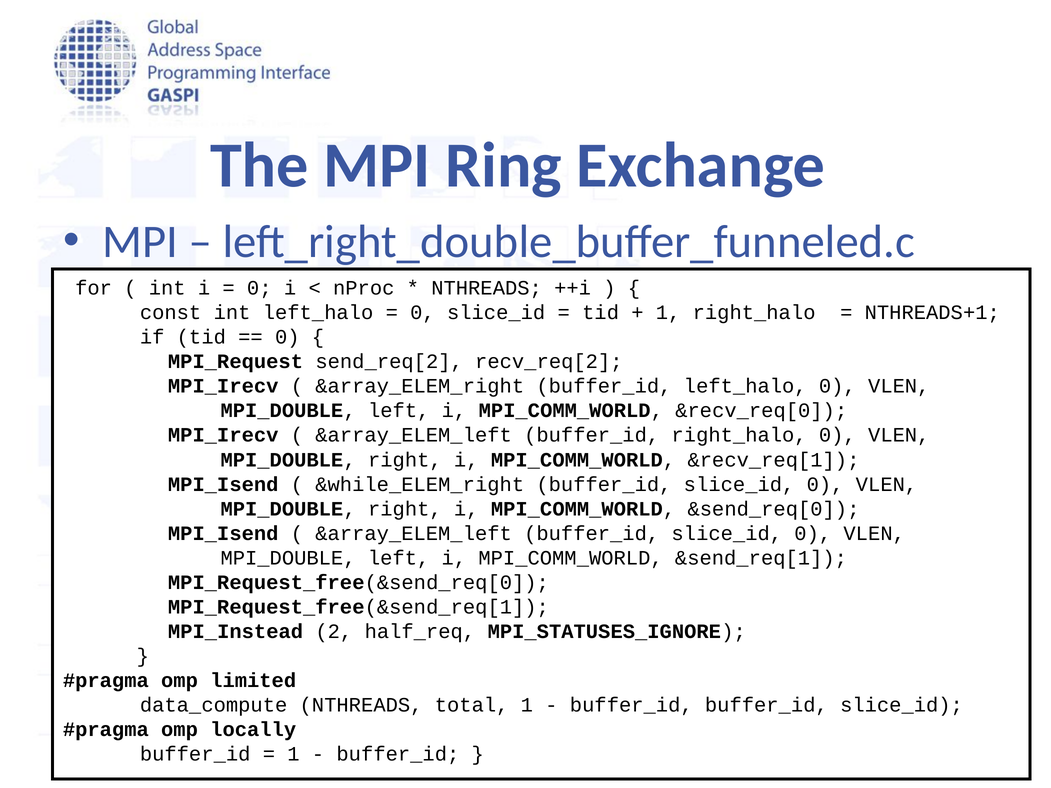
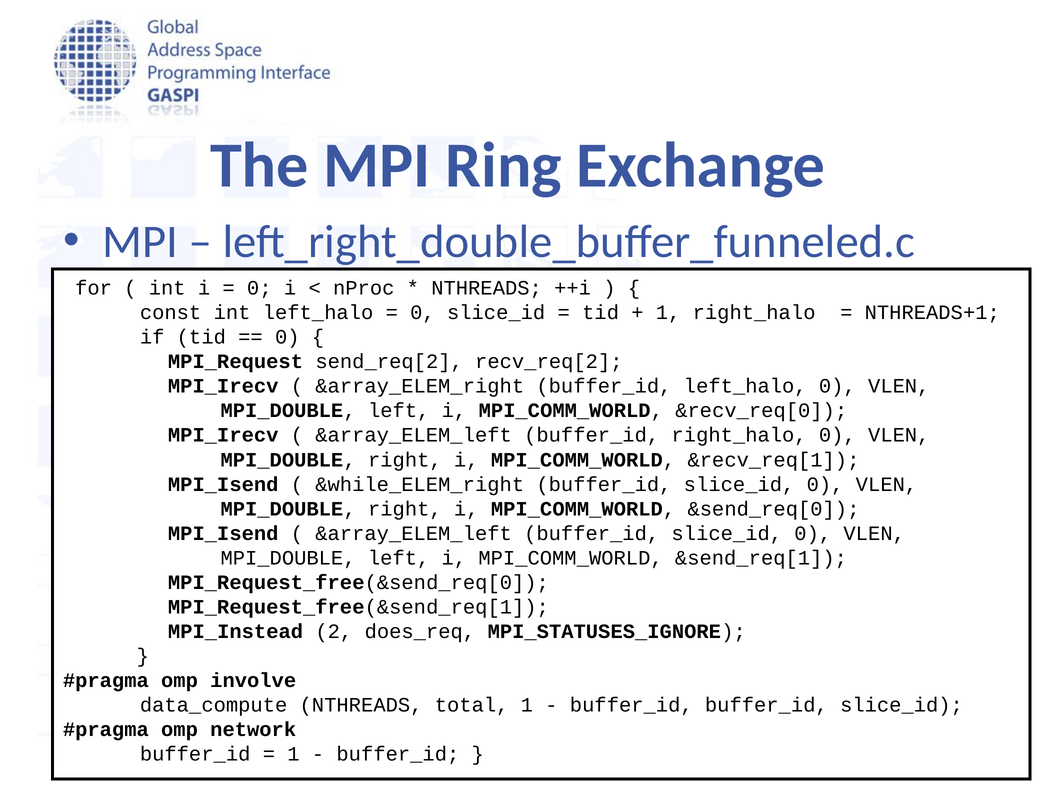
half_req: half_req -> does_req (420, 632)
limited: limited -> involve (253, 681)
locally: locally -> network (253, 730)
